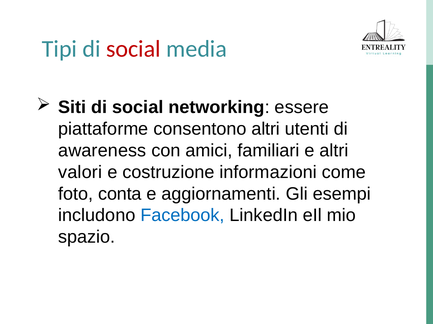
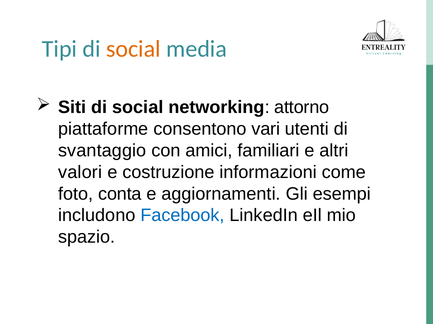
social colour: red -> orange (133, 49)
essere: essere -> attorno (302, 108)
consentono altri: altri -> vari (266, 129)
awareness: awareness -> svantaggio (102, 151)
